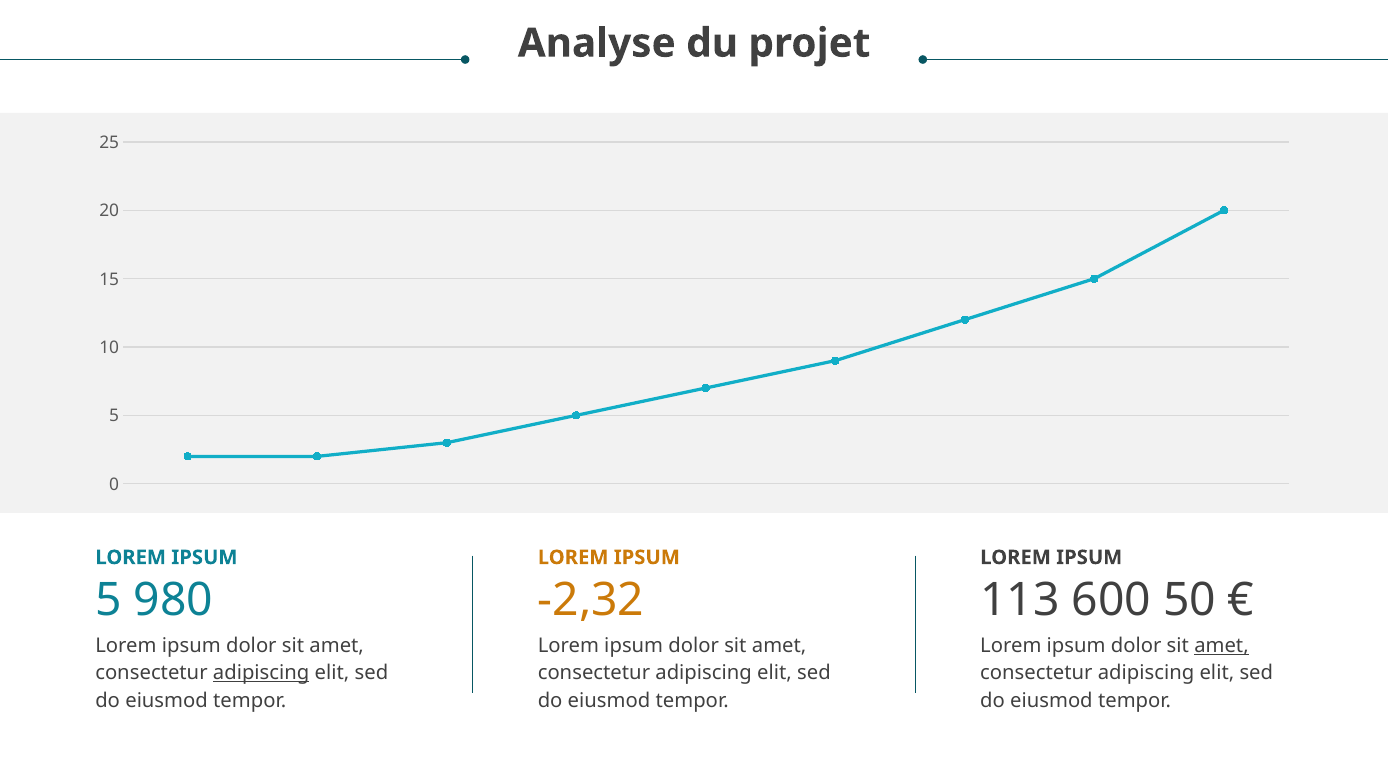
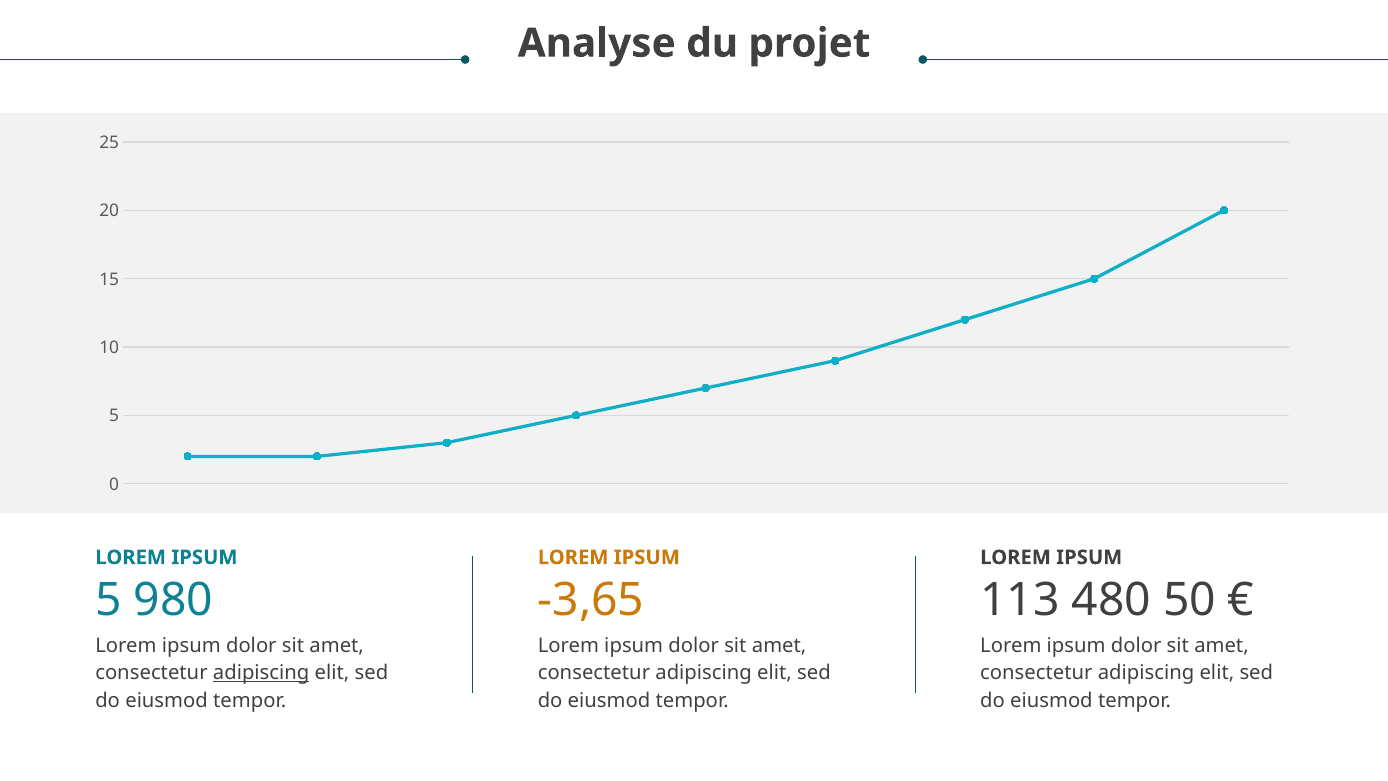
-2,32: -2,32 -> -3,65 (591, 600)
600: 600 -> 480 (1111, 600)
amet underline: present -> none (1222, 645)
